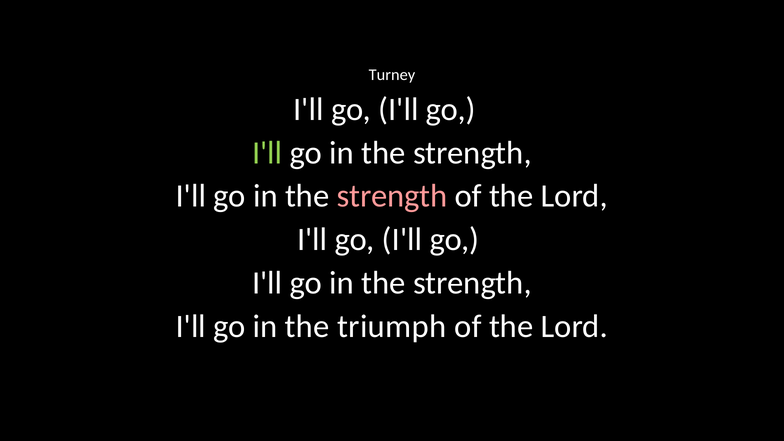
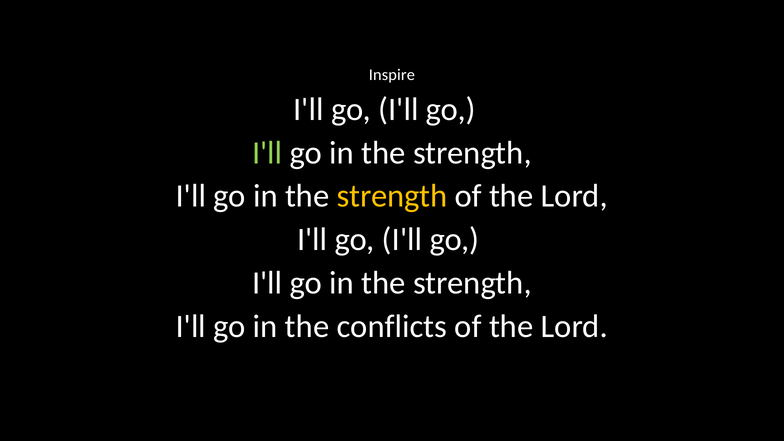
Turney: Turney -> Inspire (392, 75)
strength colour: pink -> yellow (392, 196)
triumph: triumph -> conflicts (392, 327)
